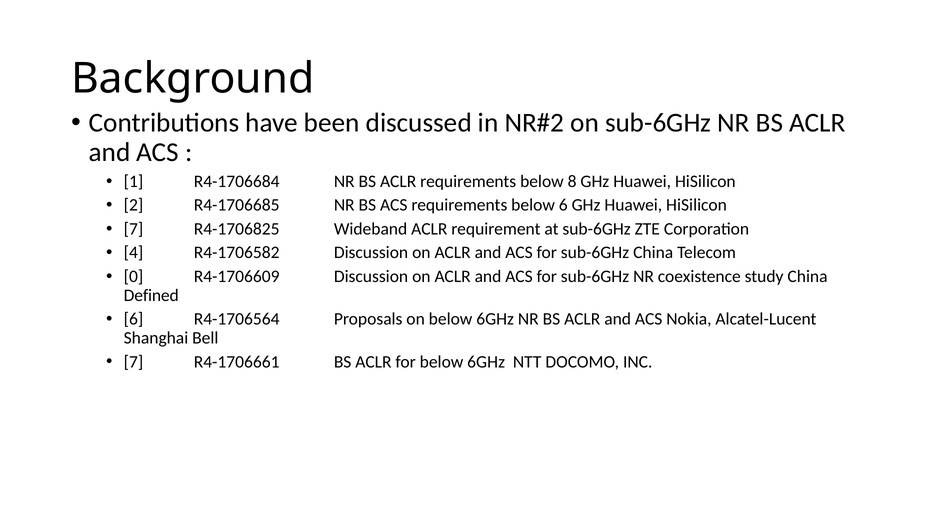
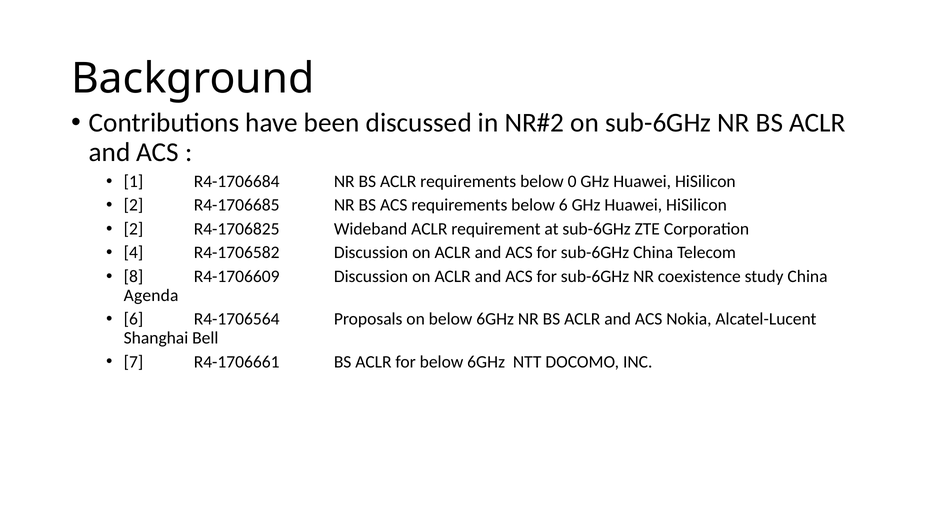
8: 8 -> 0 (572, 182)
7: 7 -> 2 (134, 229)
0: 0 -> 8 (134, 277)
Defined: Defined -> Agenda (151, 296)
